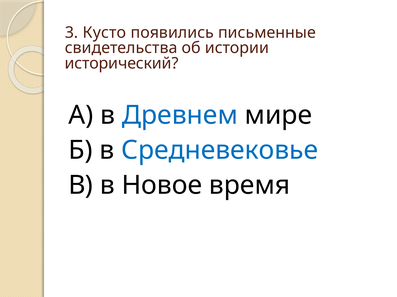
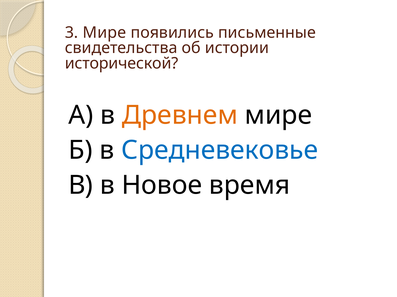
3 Кусто: Кусто -> Мире (104, 33)
исторический: исторический -> исторической (122, 63)
Древнем colour: blue -> orange (180, 115)
